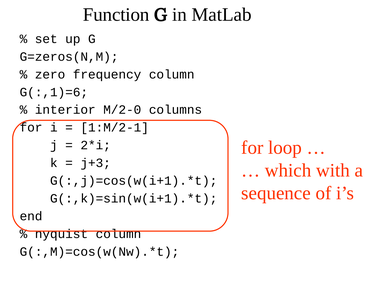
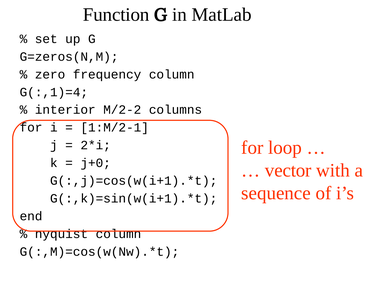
G(:,1)=6: G(:,1)=6 -> G(:,1)=4 (54, 92)
M/2-0: M/2-0 -> M/2-2 (122, 110)
j+3: j+3 -> j+0 (96, 163)
which: which -> vector (288, 170)
